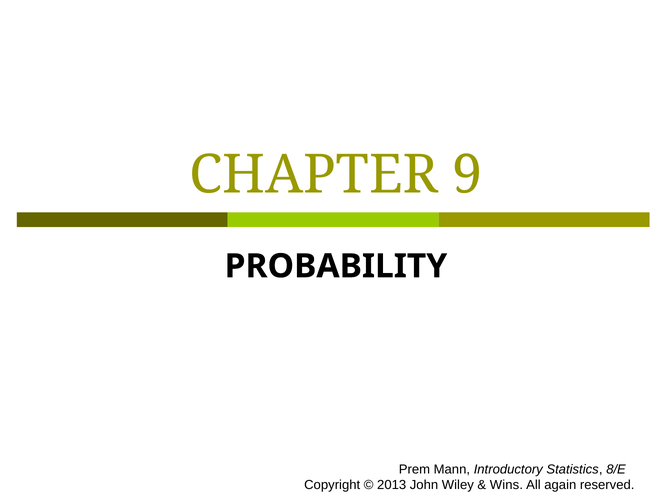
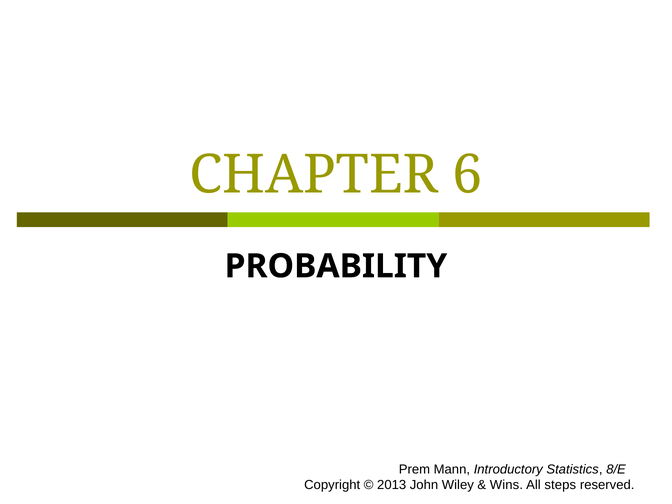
9: 9 -> 6 (468, 175)
again: again -> steps (560, 485)
